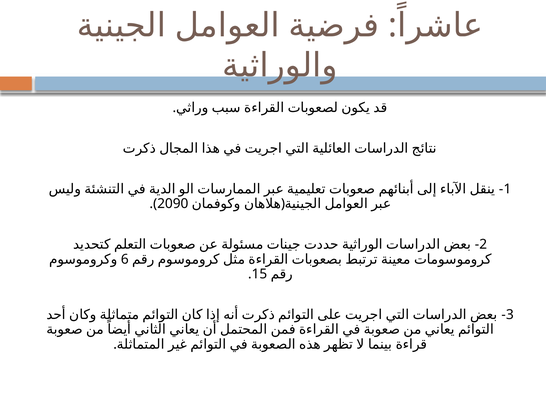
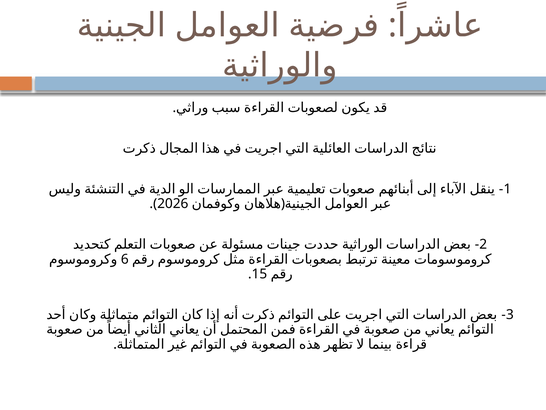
2090: 2090 -> 2026 (173, 203)
